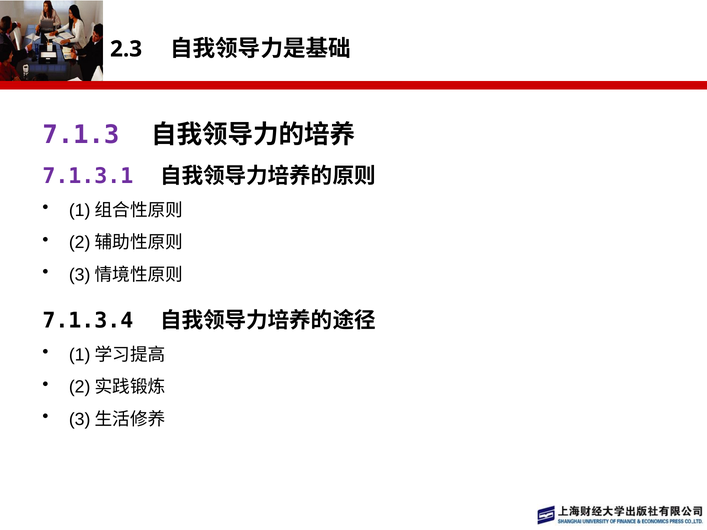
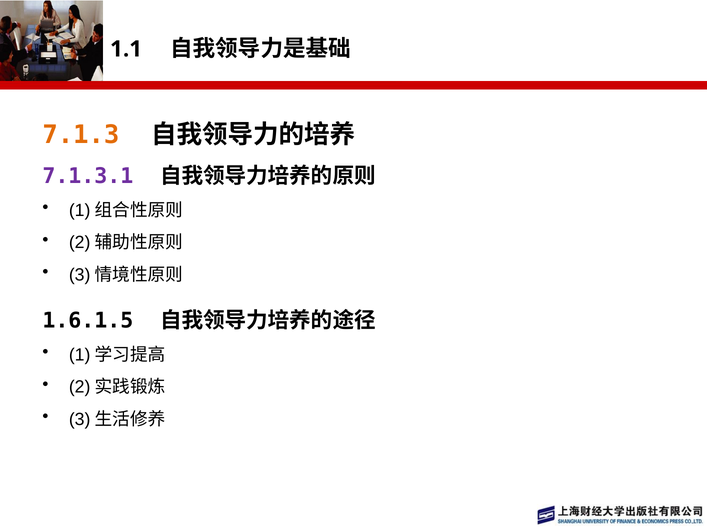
2.3: 2.3 -> 1.1 (126, 49)
7.1.3 colour: purple -> orange (81, 135)
7.1.3.4: 7.1.3.4 -> 1.6.1.5 (88, 321)
